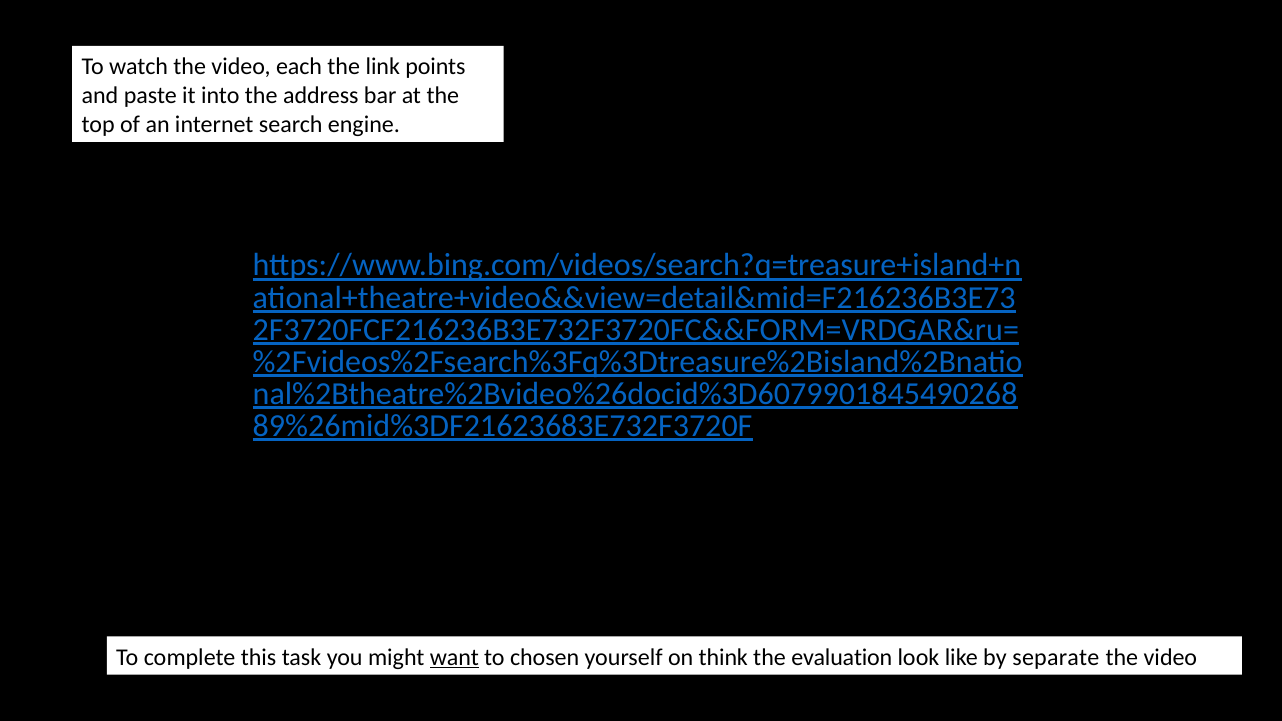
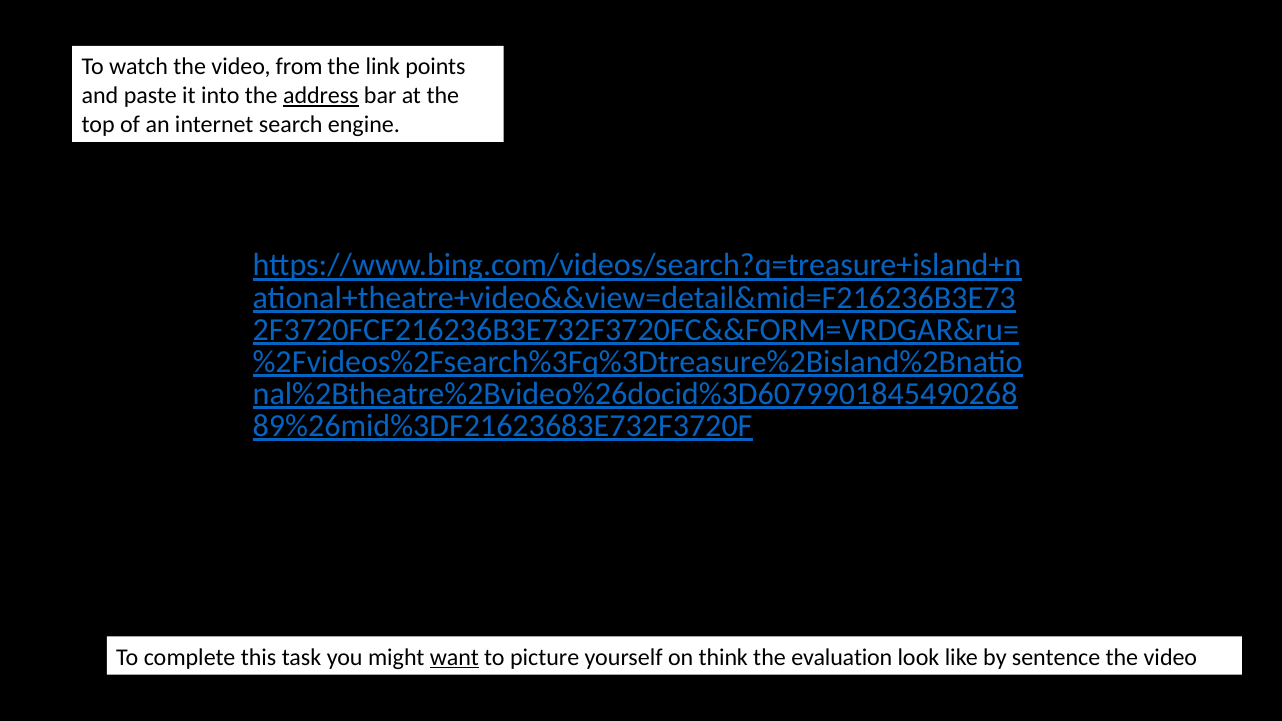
each: each -> from (299, 67)
address underline: none -> present (321, 96)
chosen: chosen -> picture (545, 657)
separate: separate -> sentence (1056, 657)
